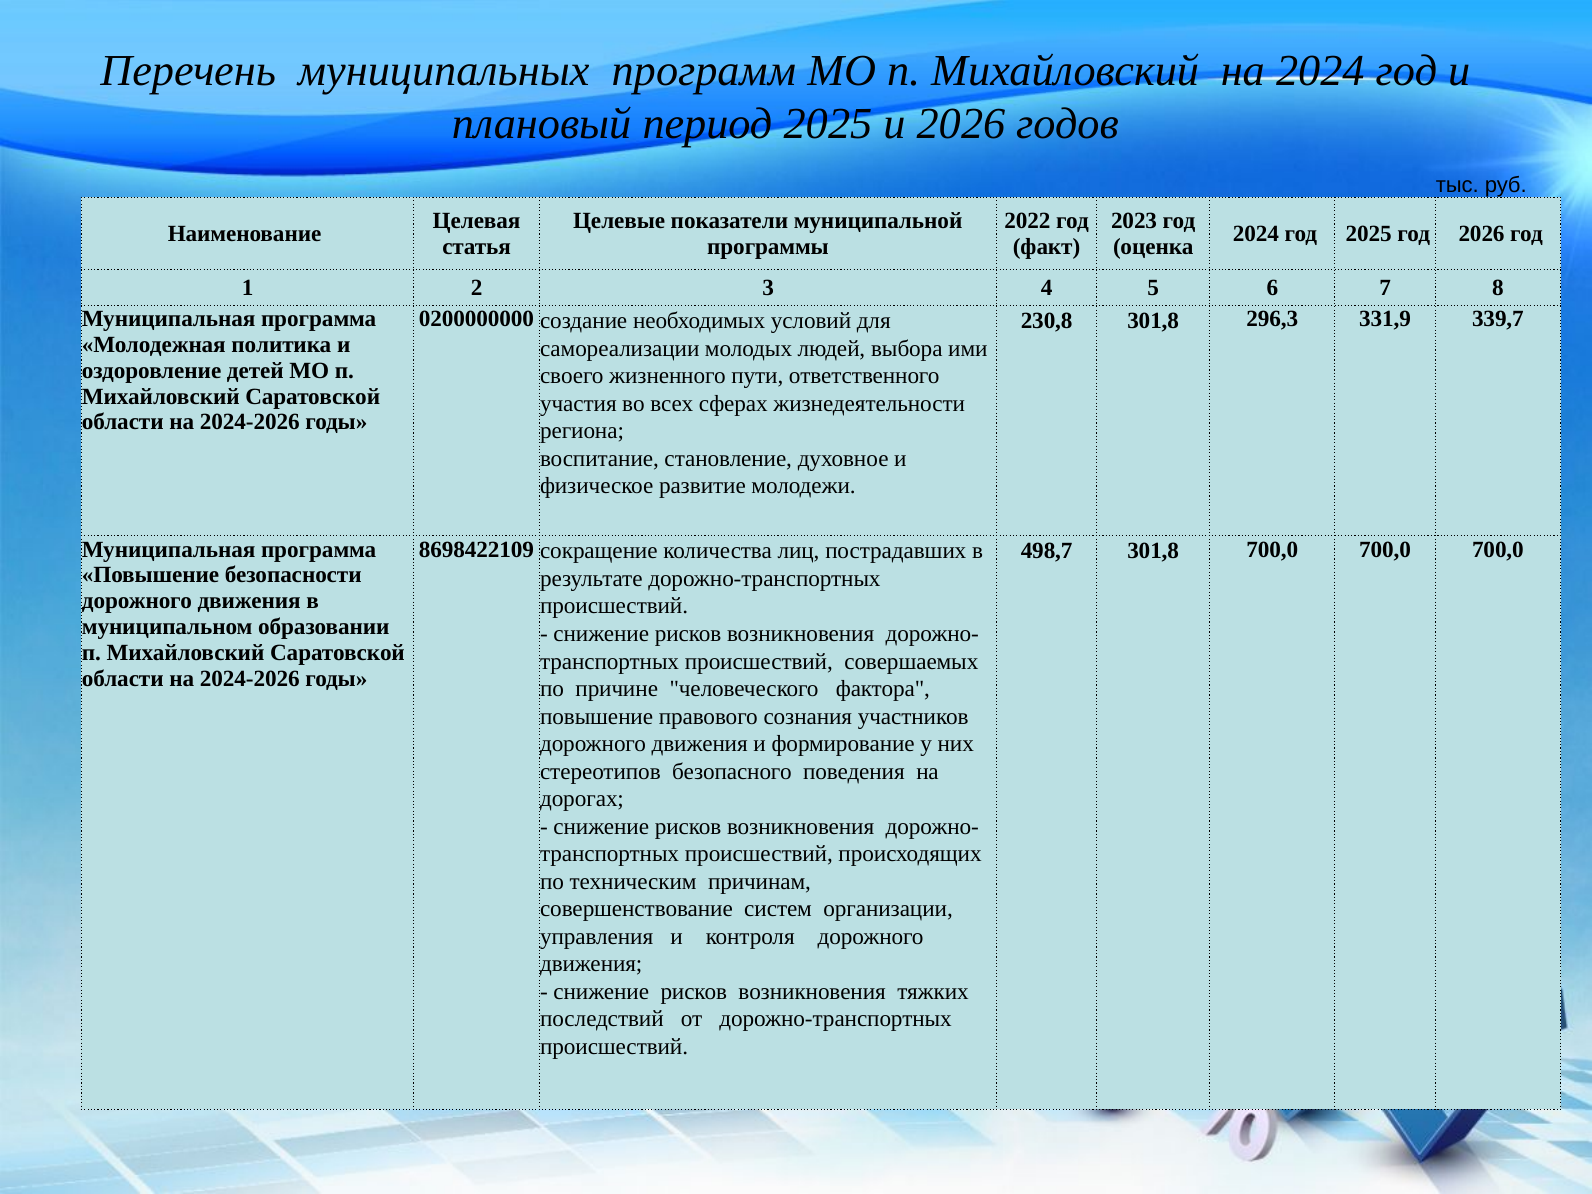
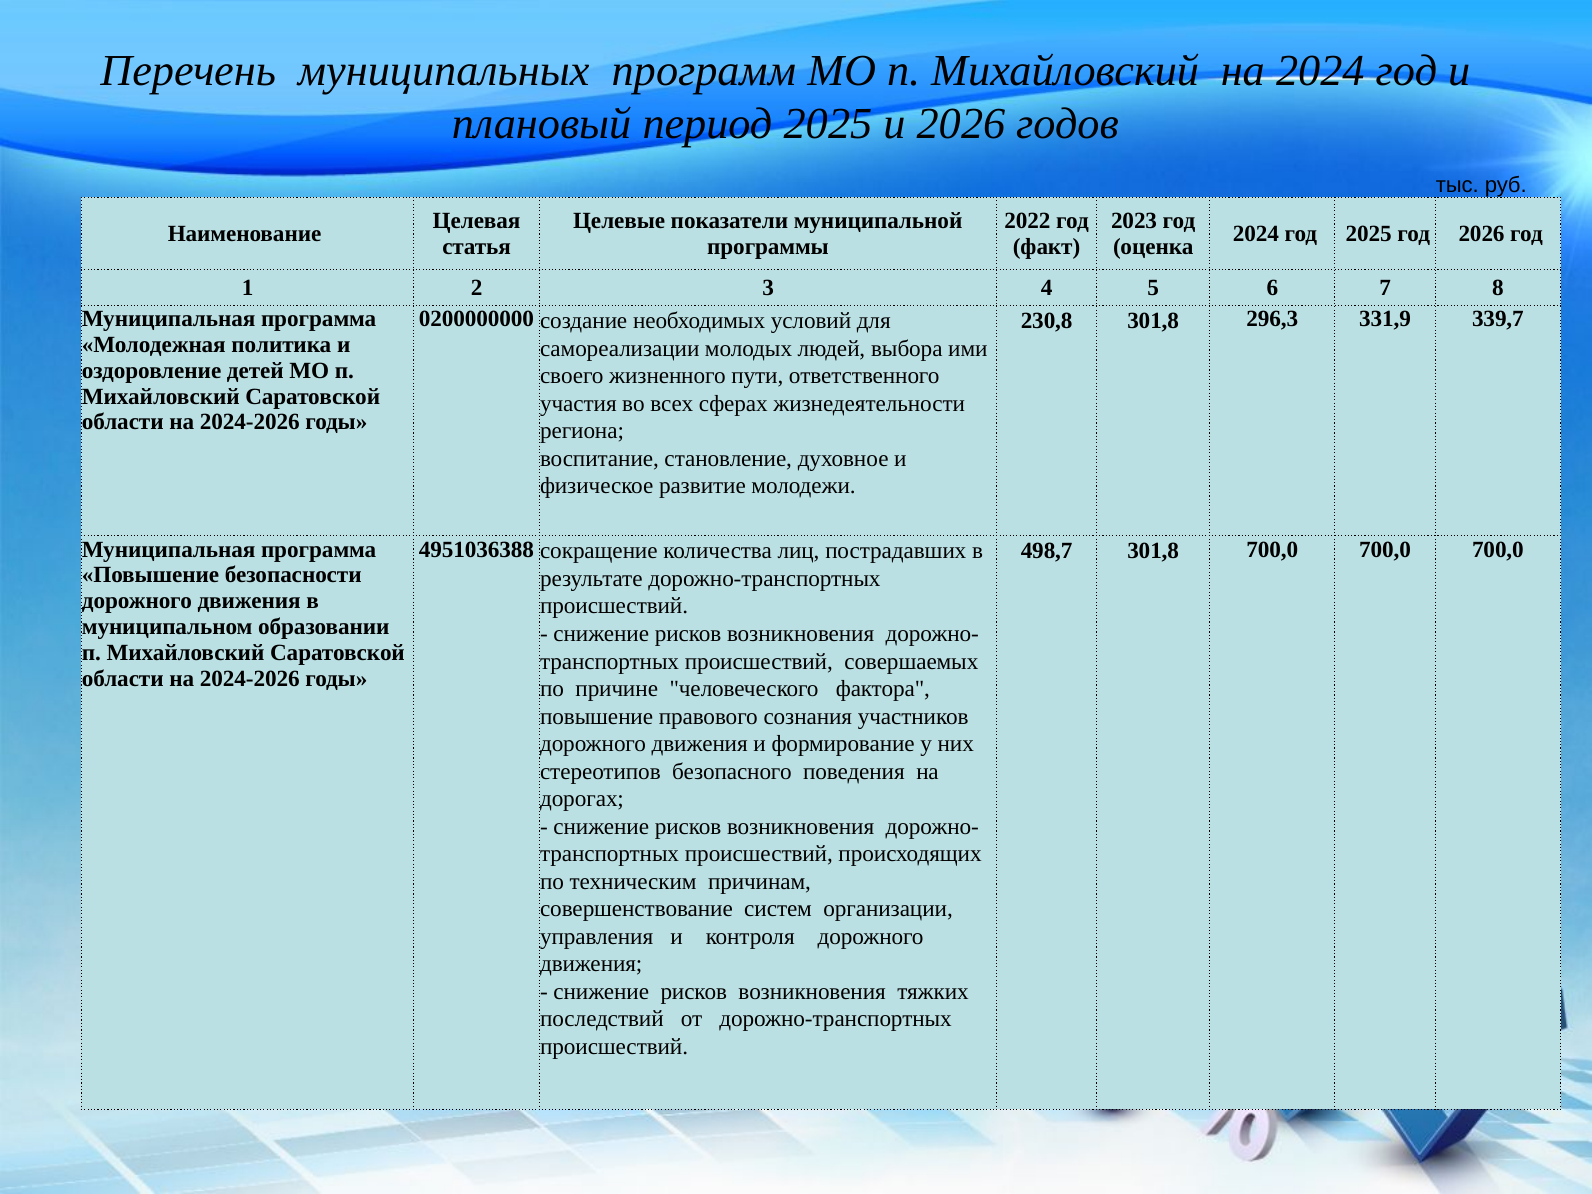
8698422109: 8698422109 -> 4951036388 (476, 550)
